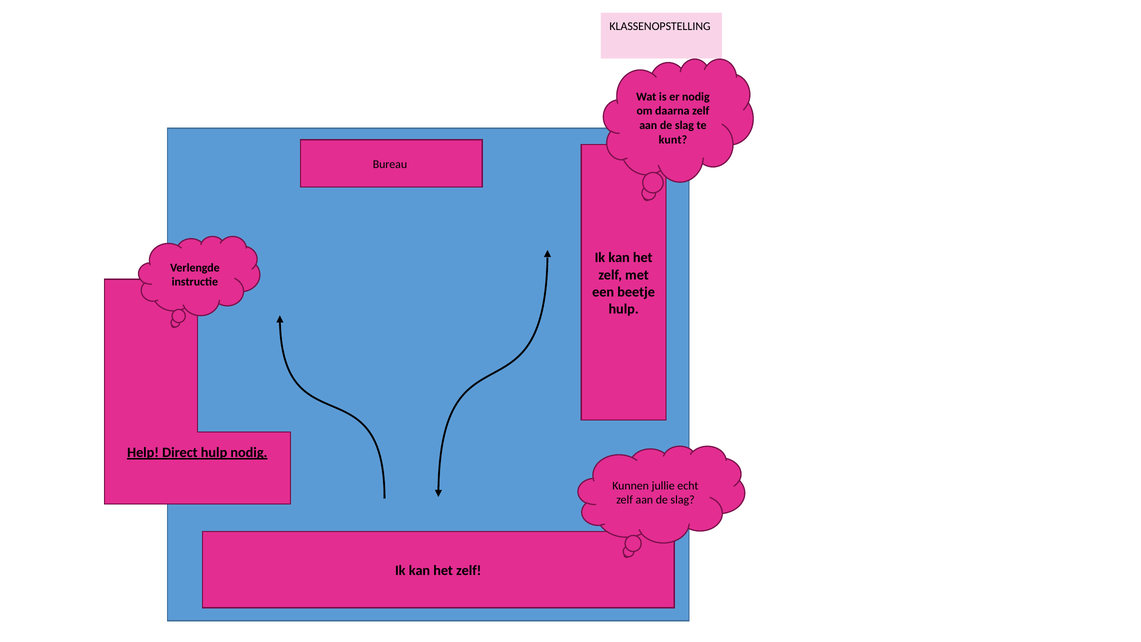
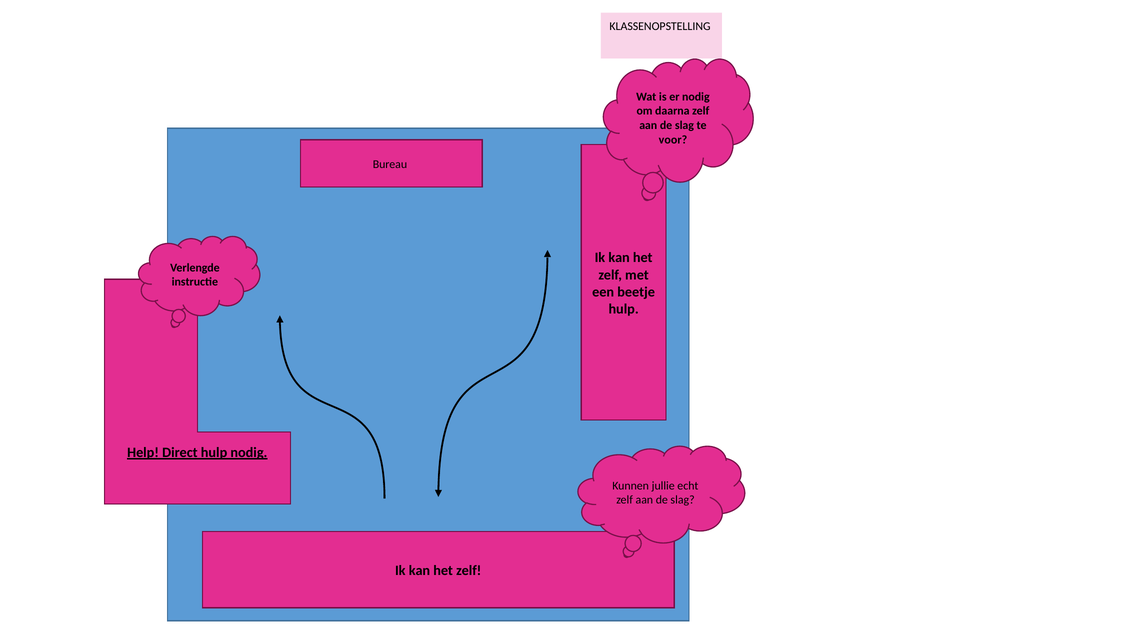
kunt: kunt -> voor (673, 140)
